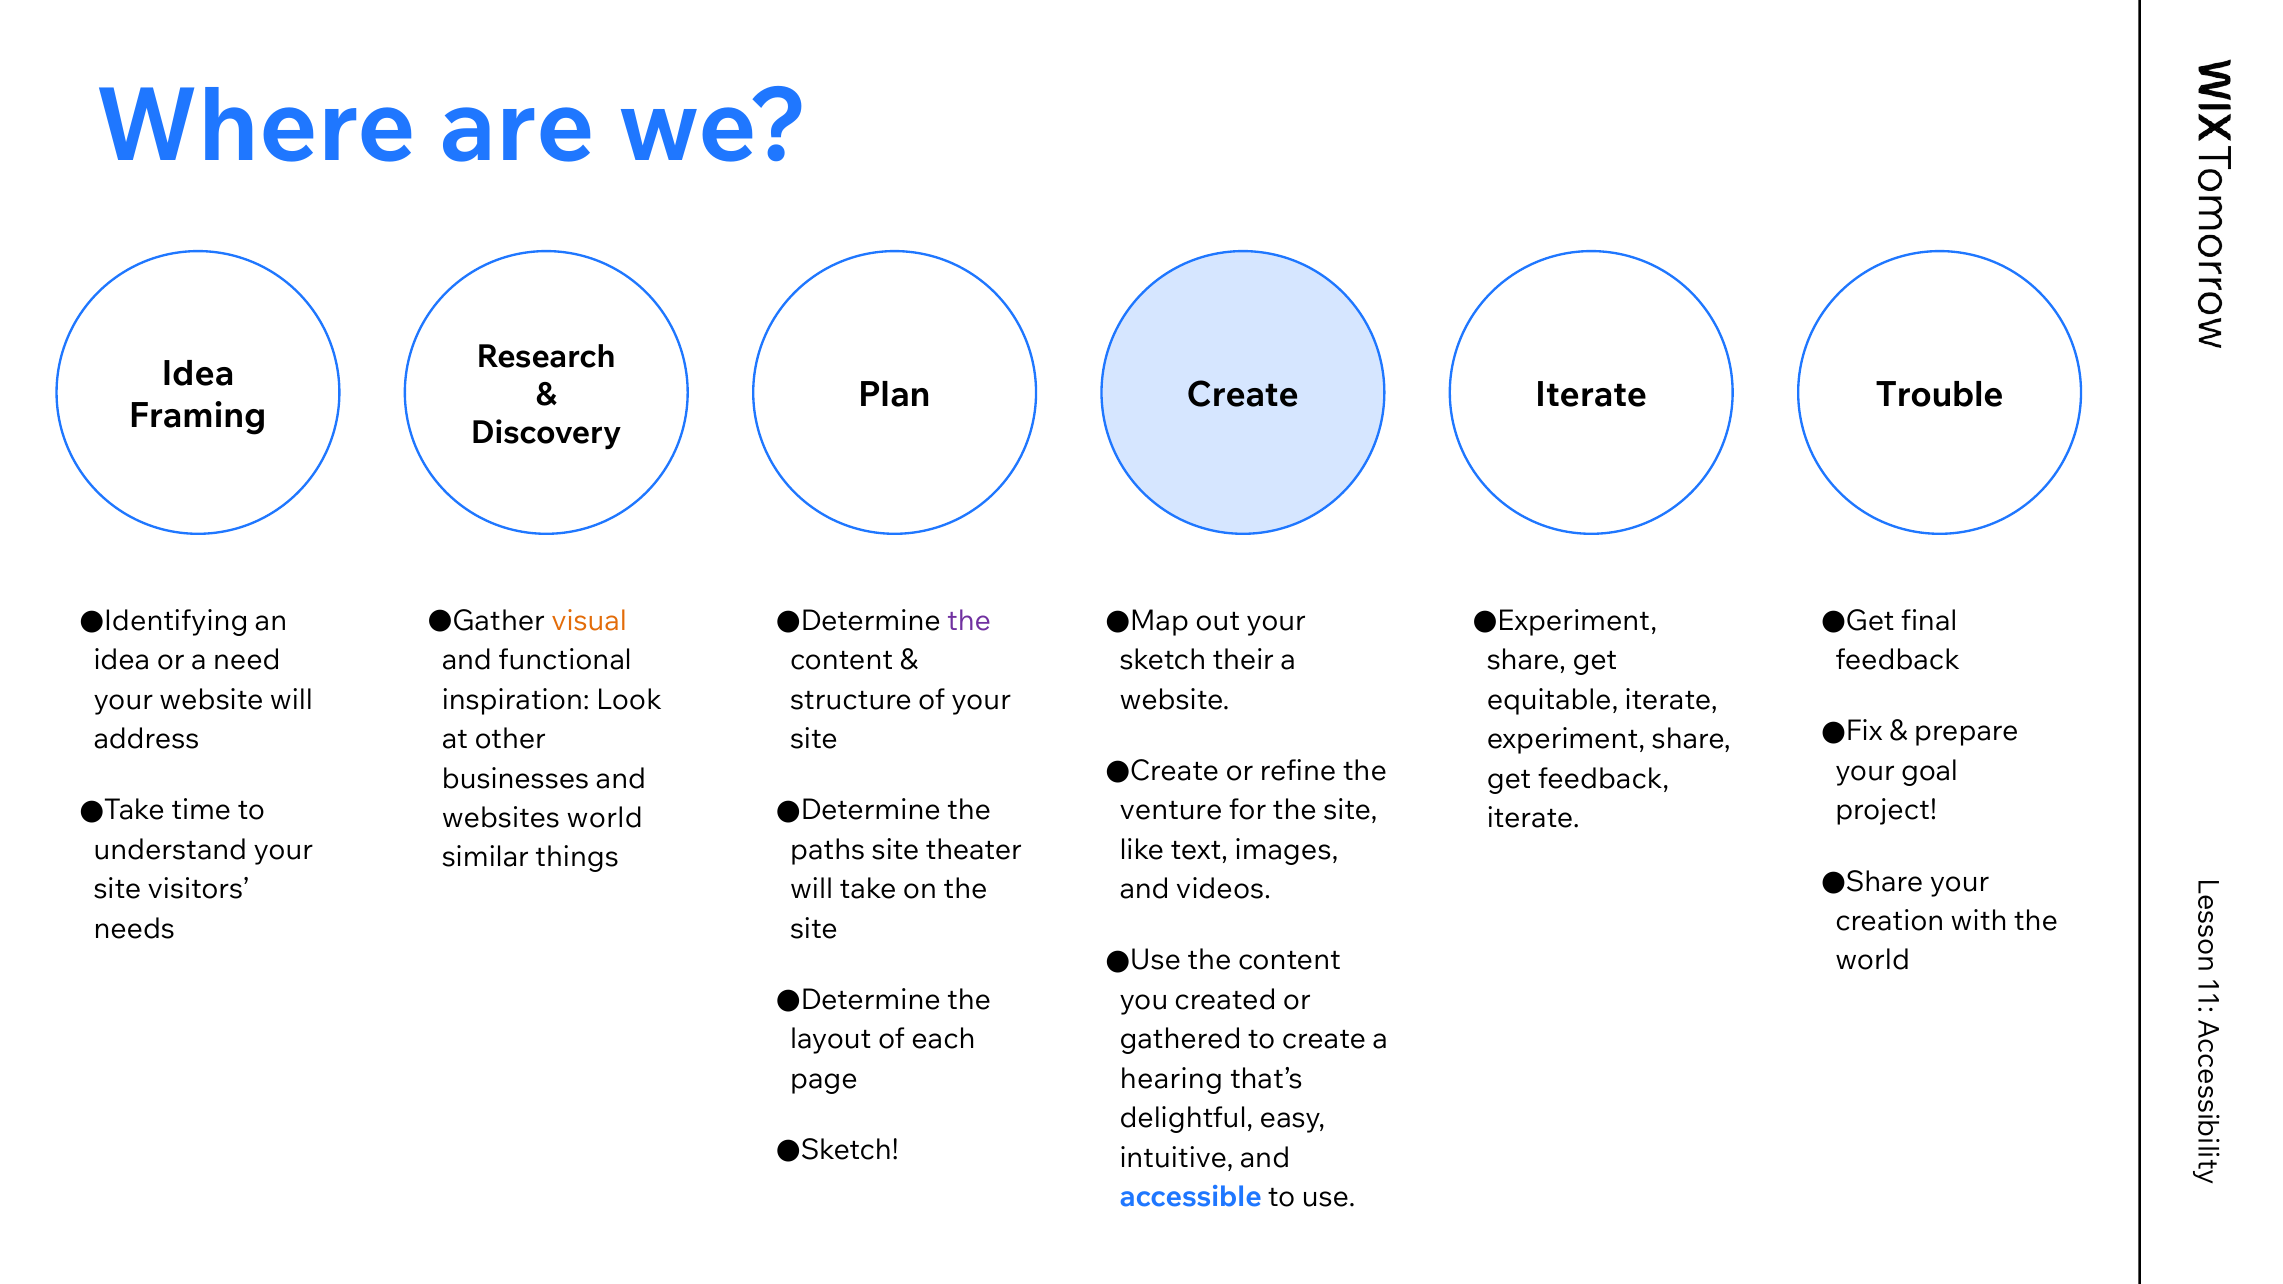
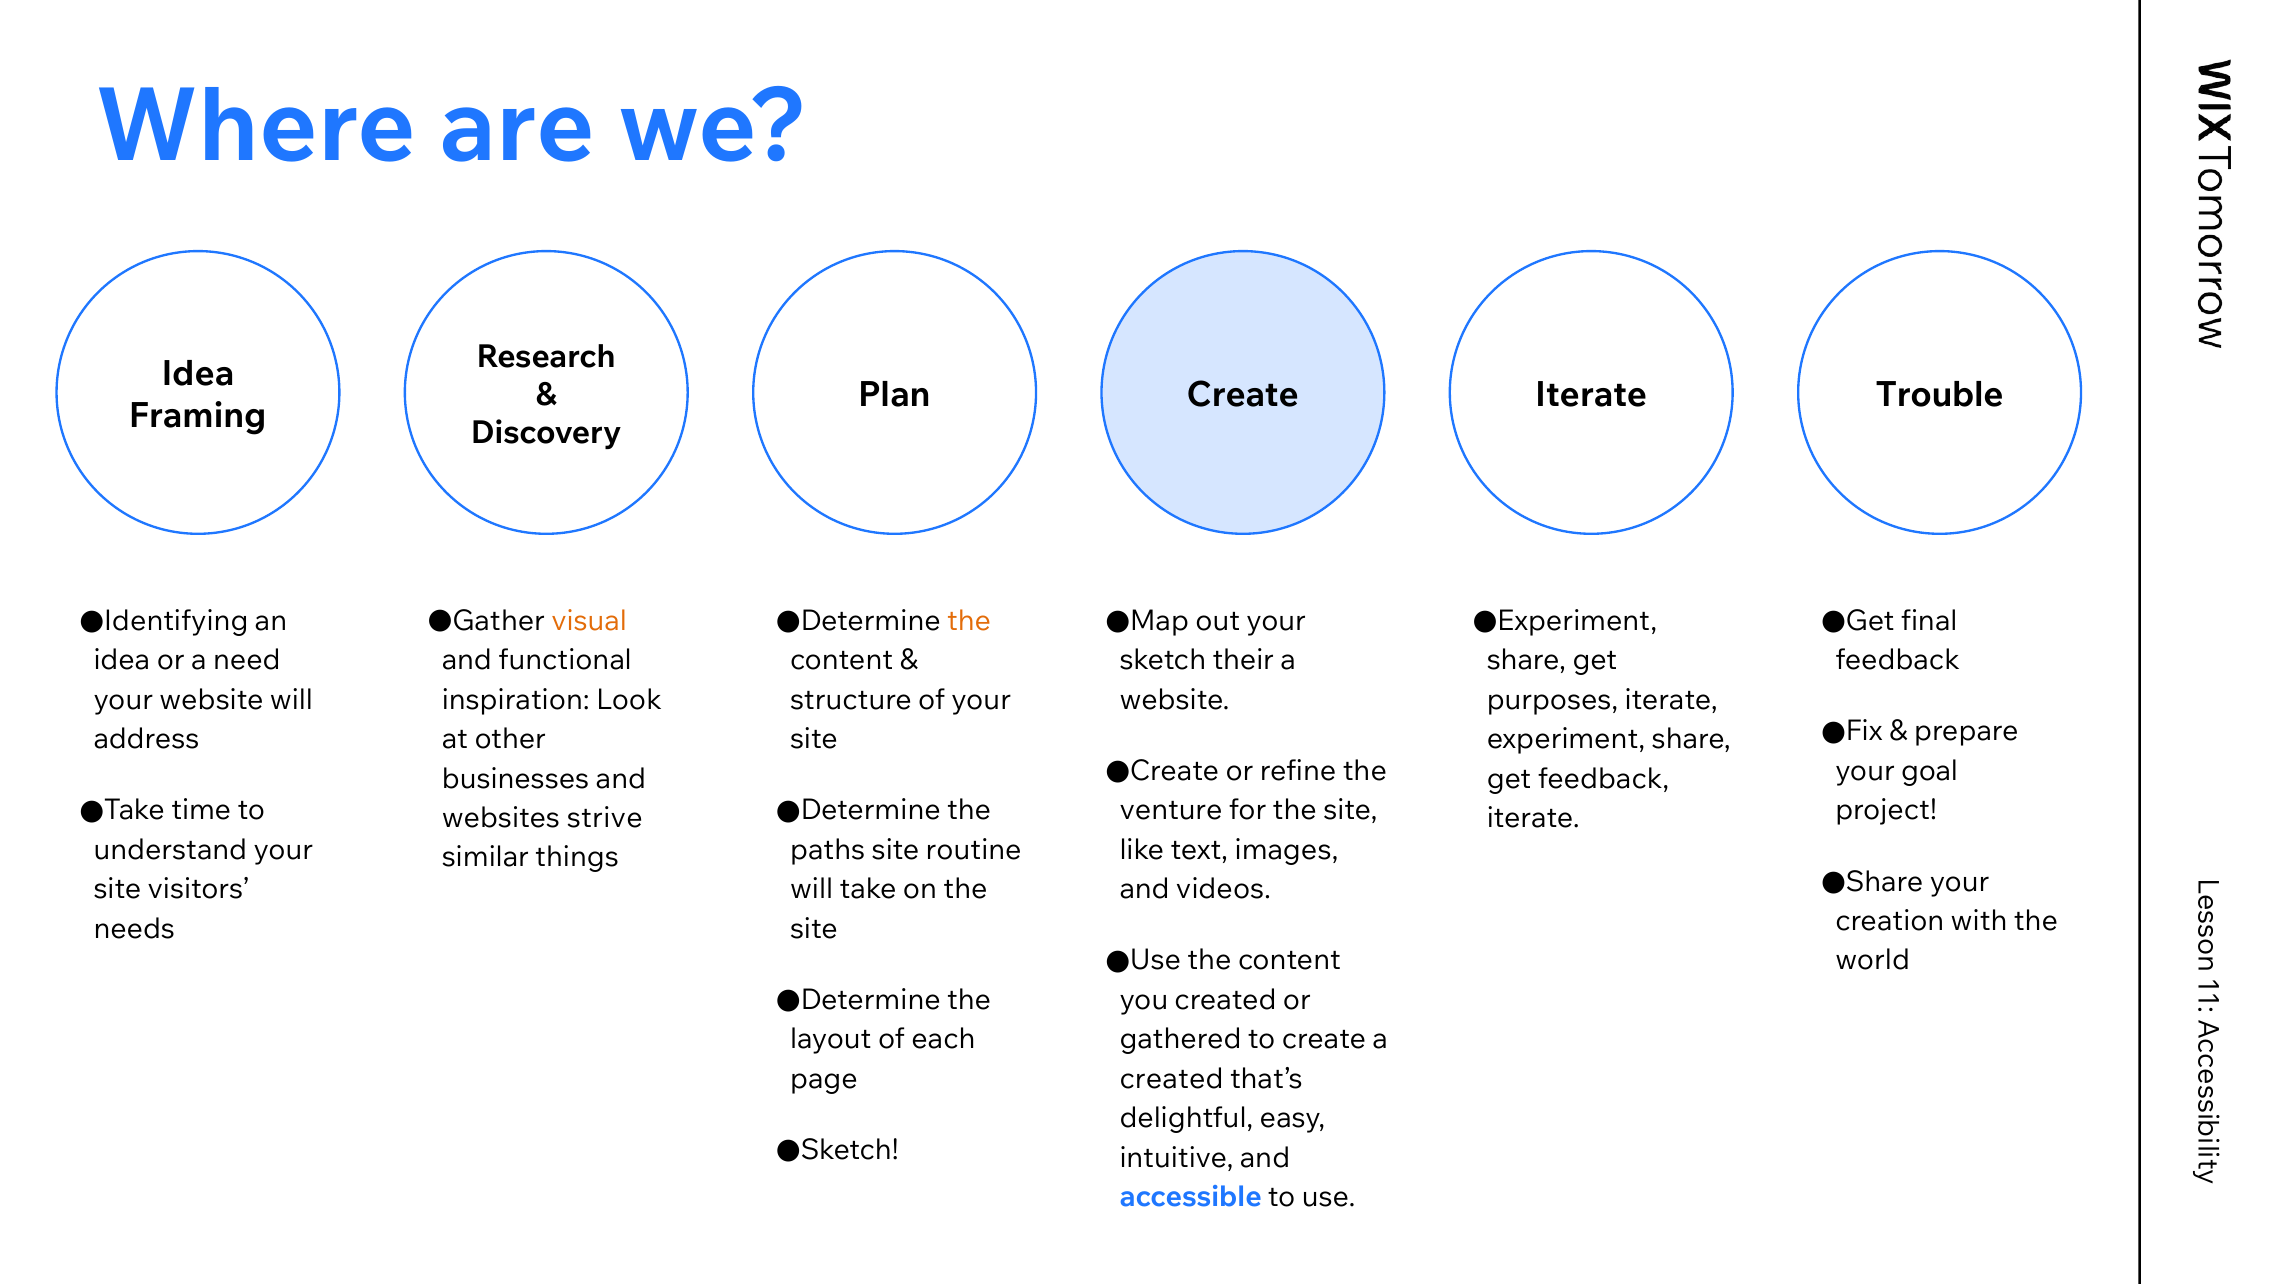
the colour: purple -> orange (969, 621)
equitable: equitable -> purposes (1553, 700)
websites world: world -> strive (605, 818)
theater: theater -> routine (974, 850)
hearing: hearing -> created (1172, 1079)
